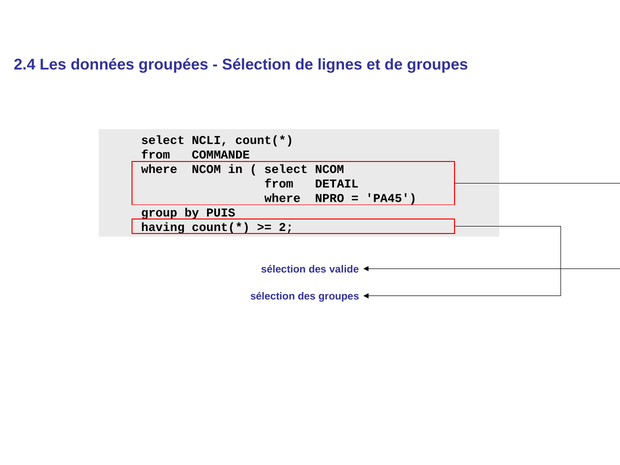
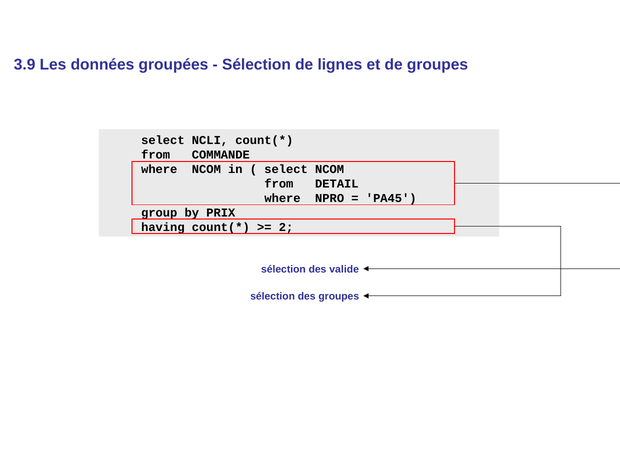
2.4: 2.4 -> 3.9 (25, 64)
PUIS: PUIS -> PRIX (221, 213)
